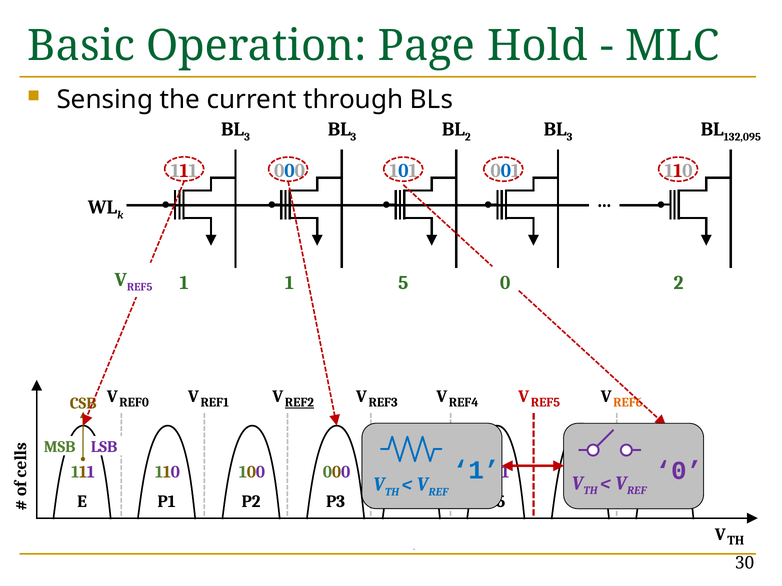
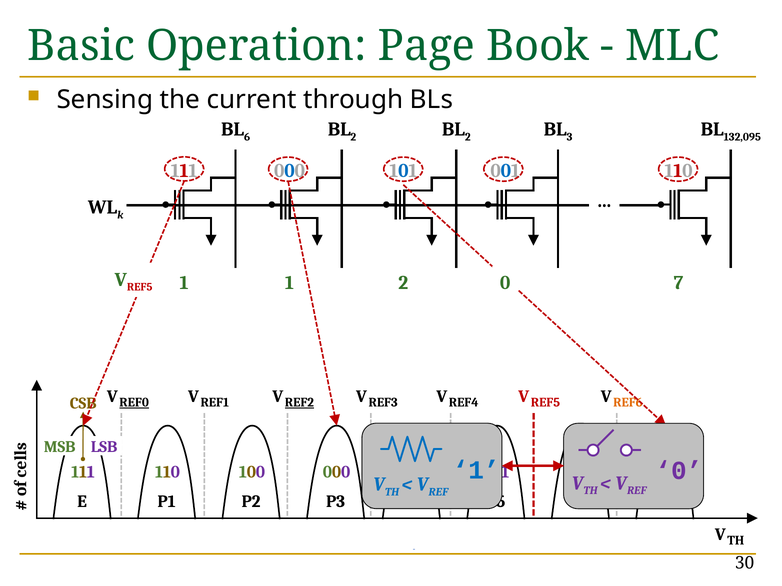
Hold: Hold -> Book (538, 46)
3: 3 -> 6 (247, 137)
3: 3 -> 2 (353, 137)
REF5 colour: purple -> red (140, 287)
1 5: 5 -> 2 (403, 283)
0 2: 2 -> 7 (679, 283)
REF0 underline: none -> present (134, 403)
